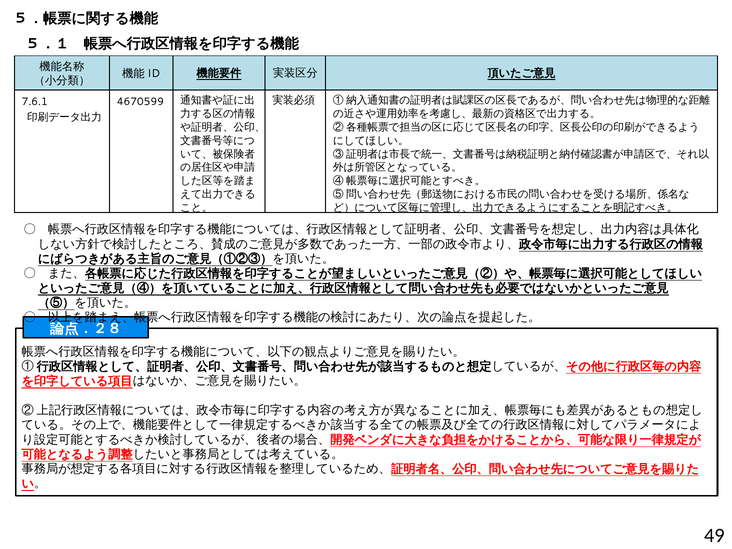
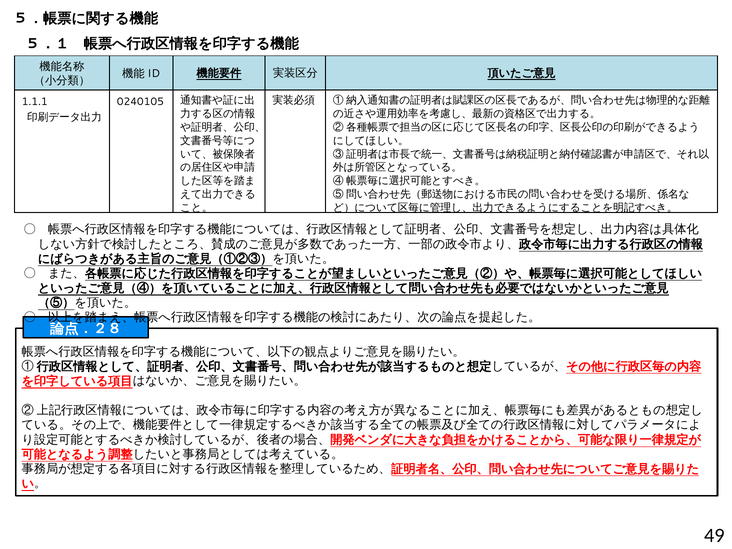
7.6.1: 7.6.1 -> 1.1.1 (35, 102)
4670599: 4670599 -> 0240105 (140, 102)
